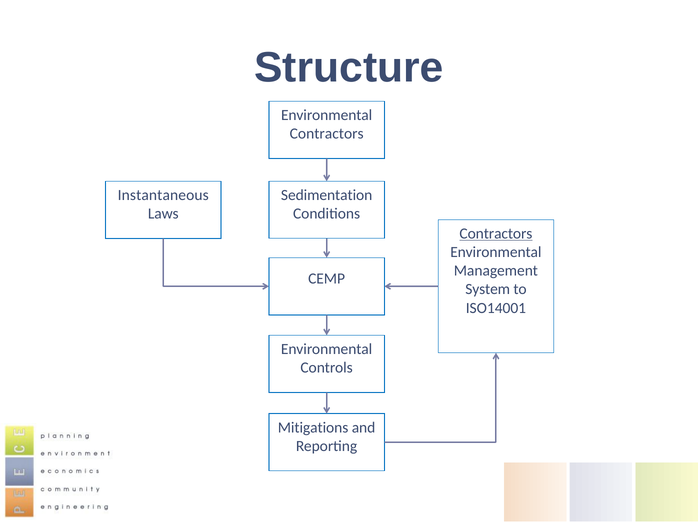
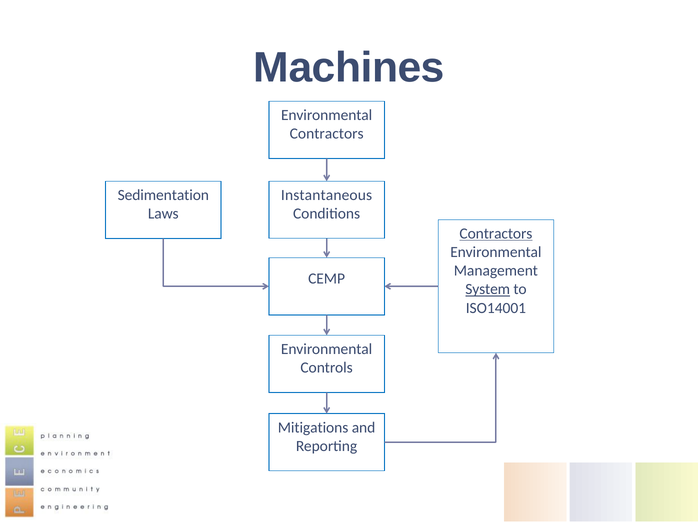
Structure: Structure -> Machines (349, 68)
Sedimentation: Sedimentation -> Instantaneous (327, 195)
Instantaneous: Instantaneous -> Sedimentation (163, 195)
System underline: none -> present (488, 290)
